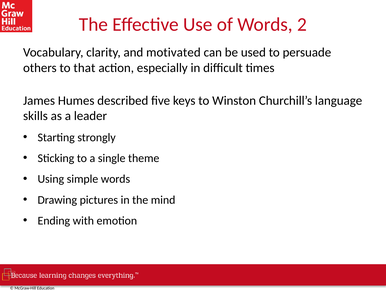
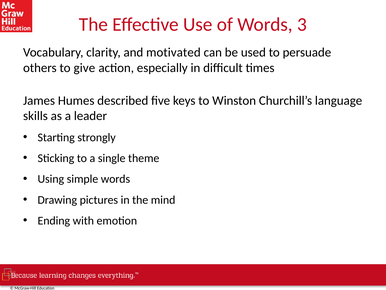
2: 2 -> 3 (302, 24)
that: that -> give (84, 68)
